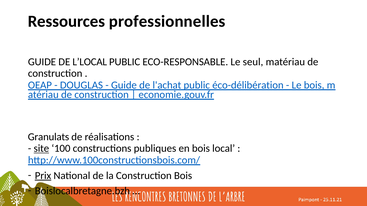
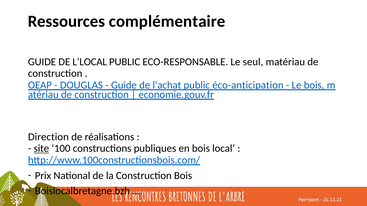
professionnelles: professionnelles -> complémentaire (167, 21)
éco-délibération: éco-délibération -> éco-anticipation (248, 85)
Granulats: Granulats -> Direction (48, 137)
Prix underline: present -> none (43, 176)
